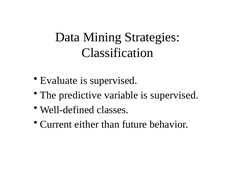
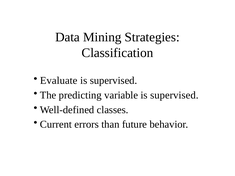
predictive: predictive -> predicting (80, 95)
either: either -> errors (87, 125)
